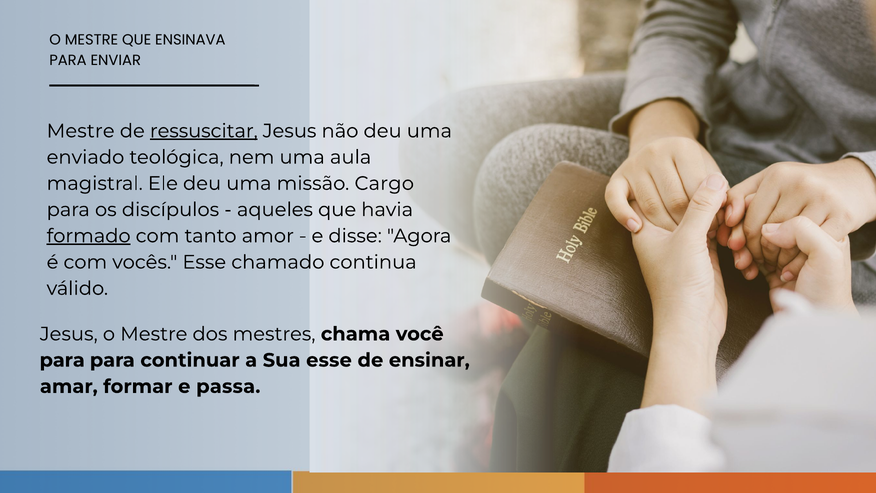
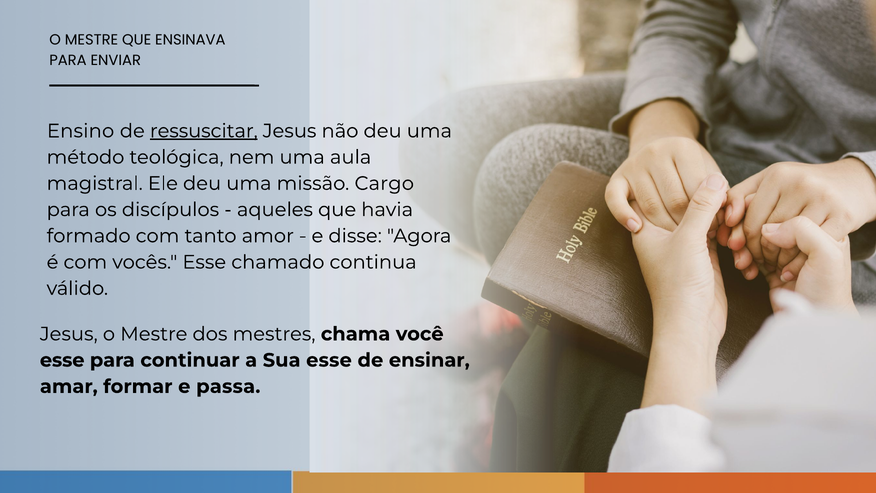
Mestre: Mestre -> Ensino (81, 131)
enviado: enviado -> método (85, 157)
formado underline: present -> none (89, 236)
para: para -> esse (62, 360)
